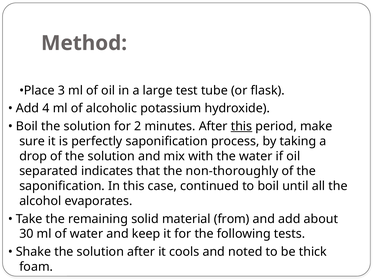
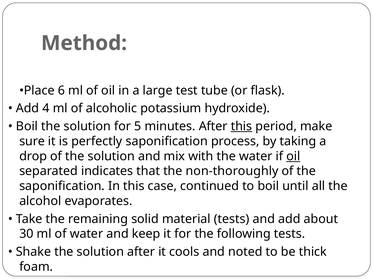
3: 3 -> 6 (61, 90)
2: 2 -> 5 (138, 126)
oil underline: none -> present (293, 156)
material from: from -> tests (232, 219)
